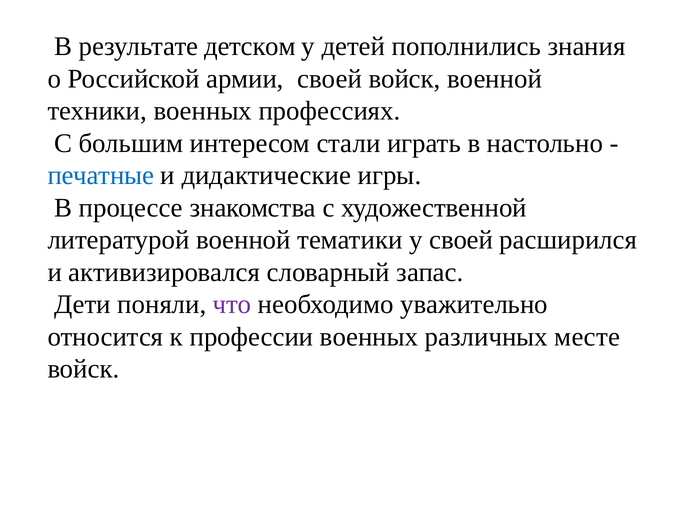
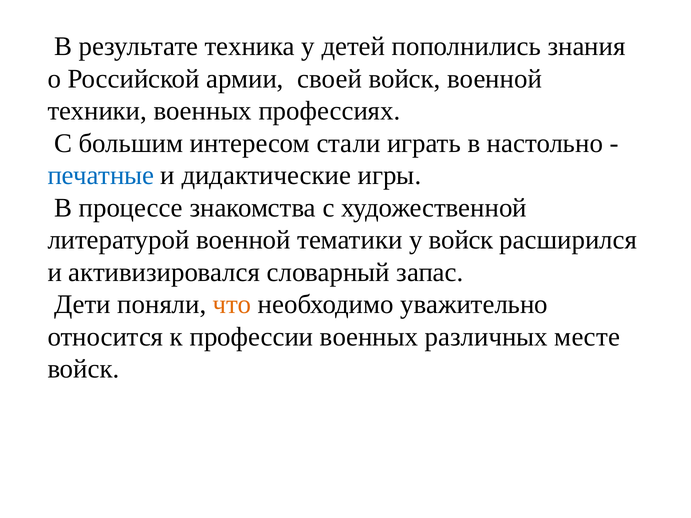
детском: детском -> техника (250, 47)
у своей: своей -> войск (461, 240)
что colour: purple -> orange (232, 305)
